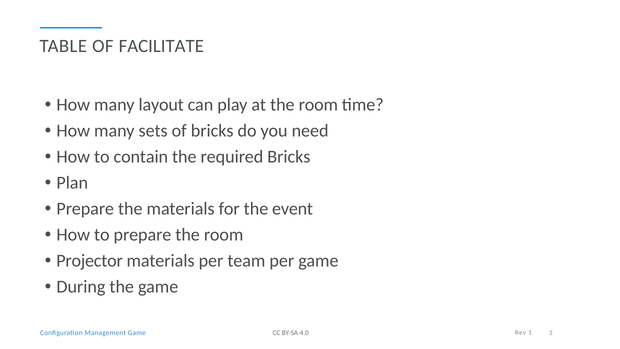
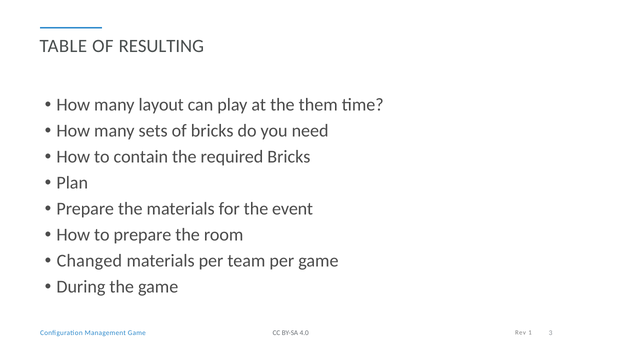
FACILITATE: FACILITATE -> RESULTING (161, 46)
at the room: room -> them (318, 105)
Projector: Projector -> Changed (89, 261)
